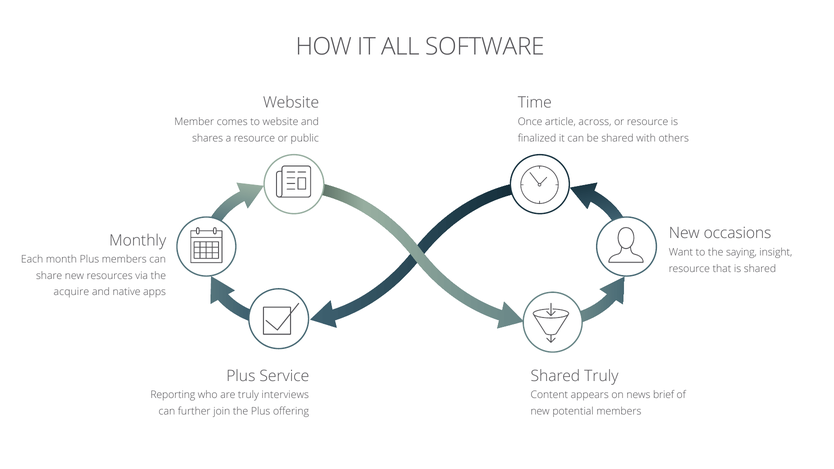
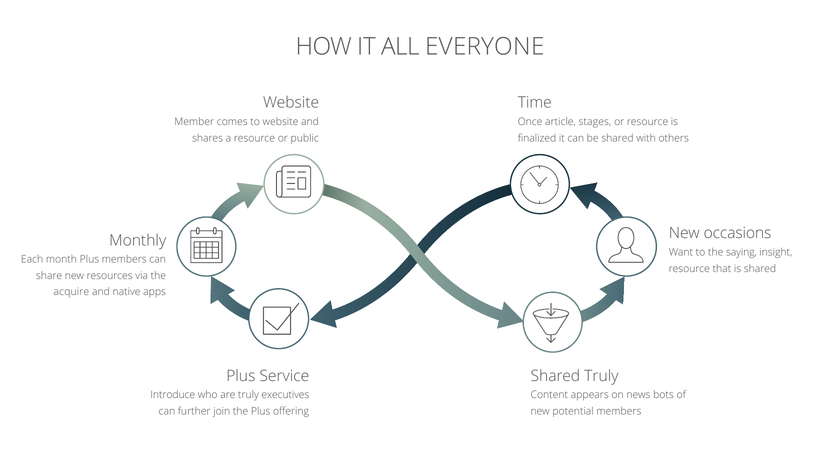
SOFTWARE: SOFTWARE -> EVERYONE (485, 47)
across: across -> stages (595, 122)
Reporting: Reporting -> Introduce (173, 395)
interviews: interviews -> executives (285, 395)
brief: brief -> bots (663, 395)
